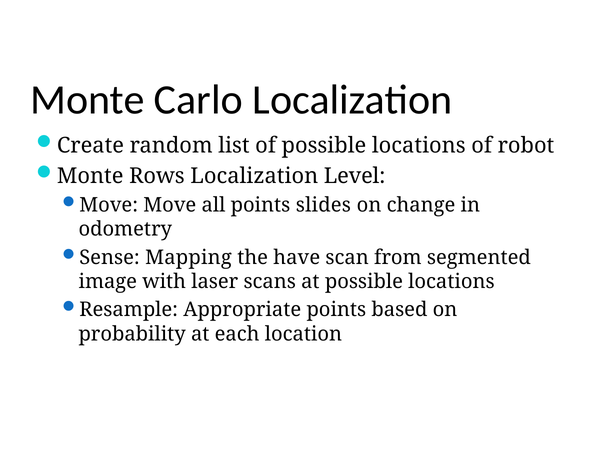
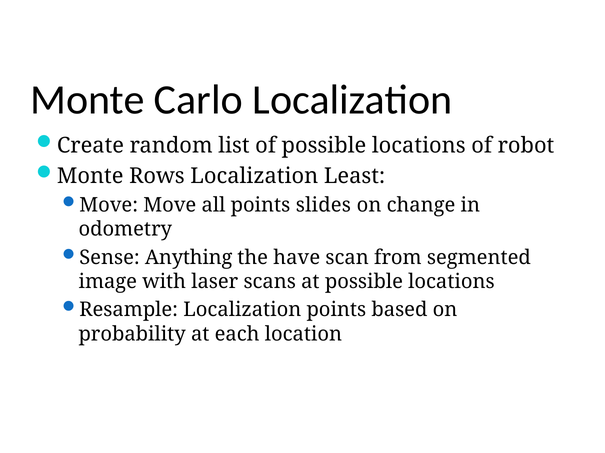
Level: Level -> Least (355, 176)
Mapping: Mapping -> Anything (189, 258)
Resample Appropriate: Appropriate -> Localization (242, 310)
